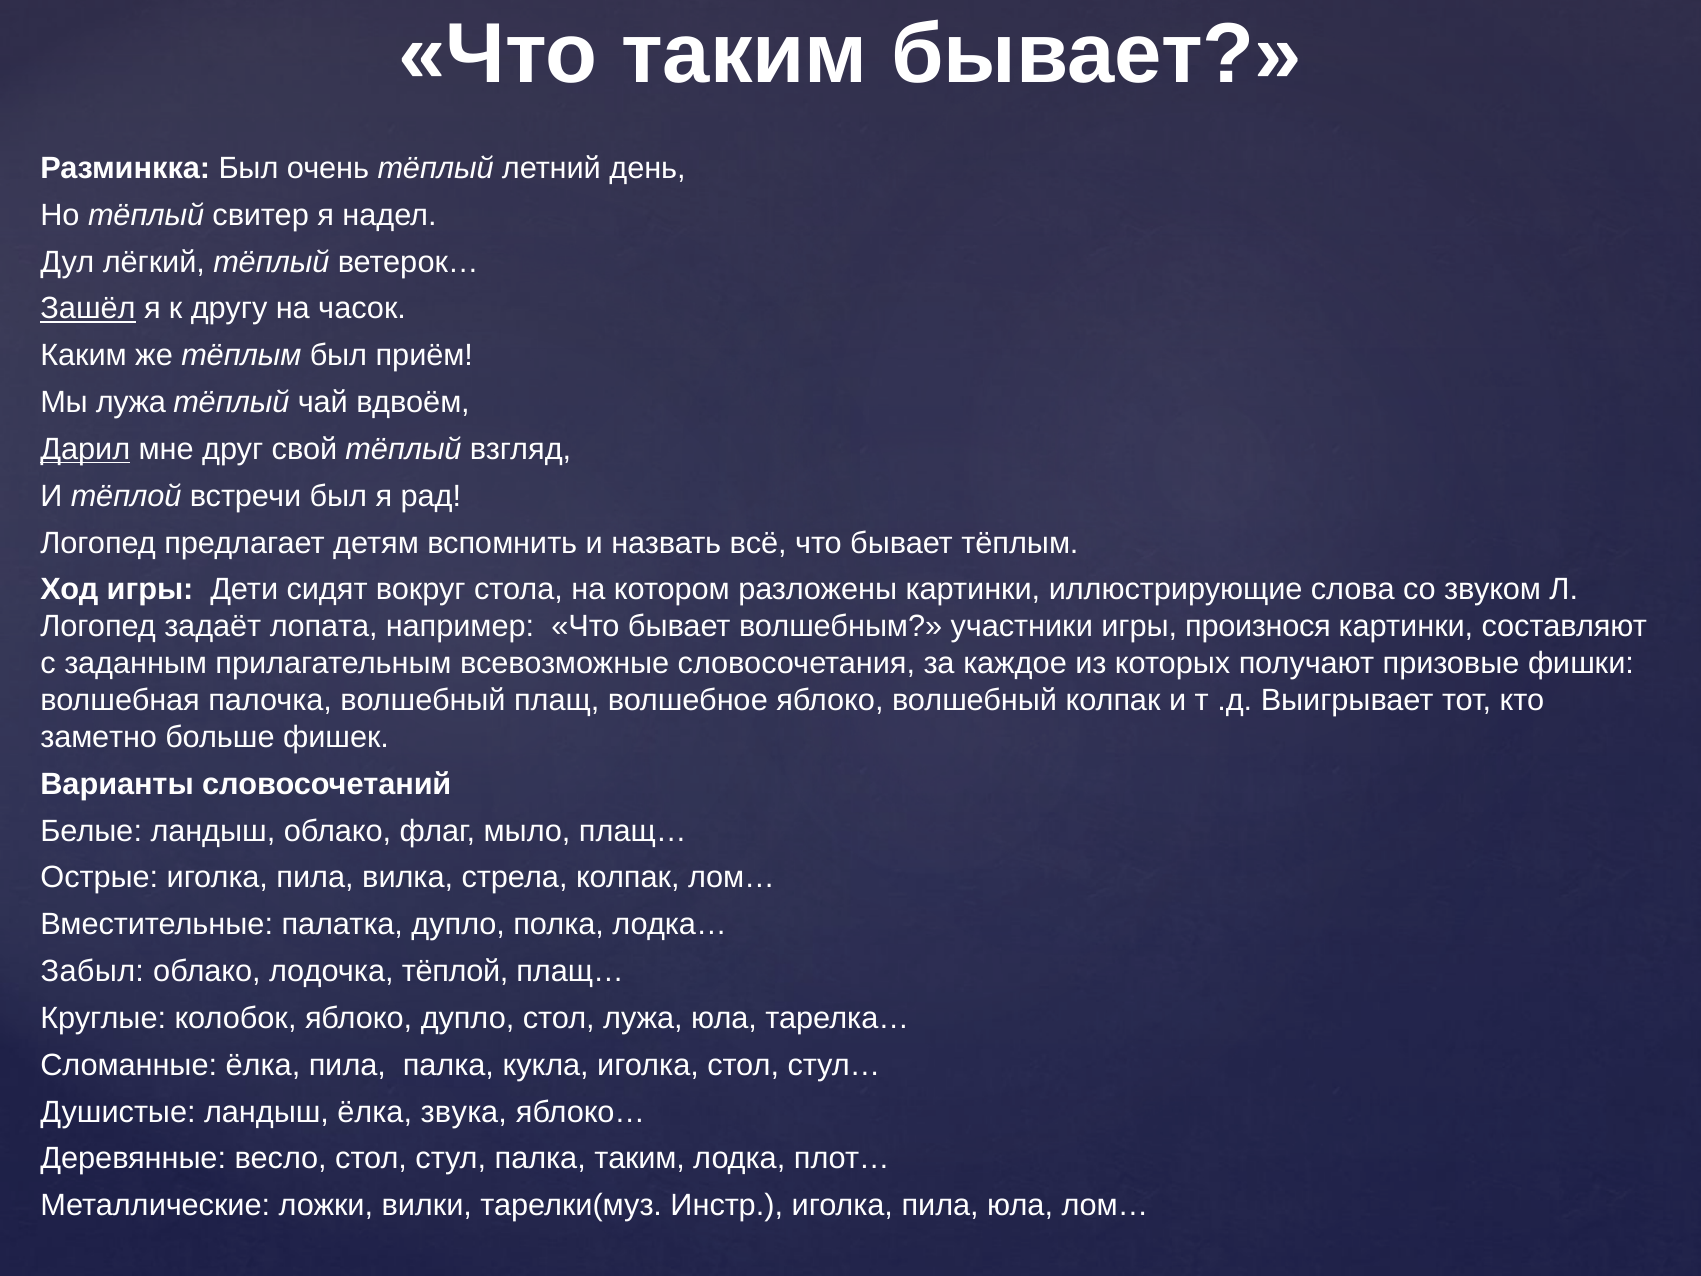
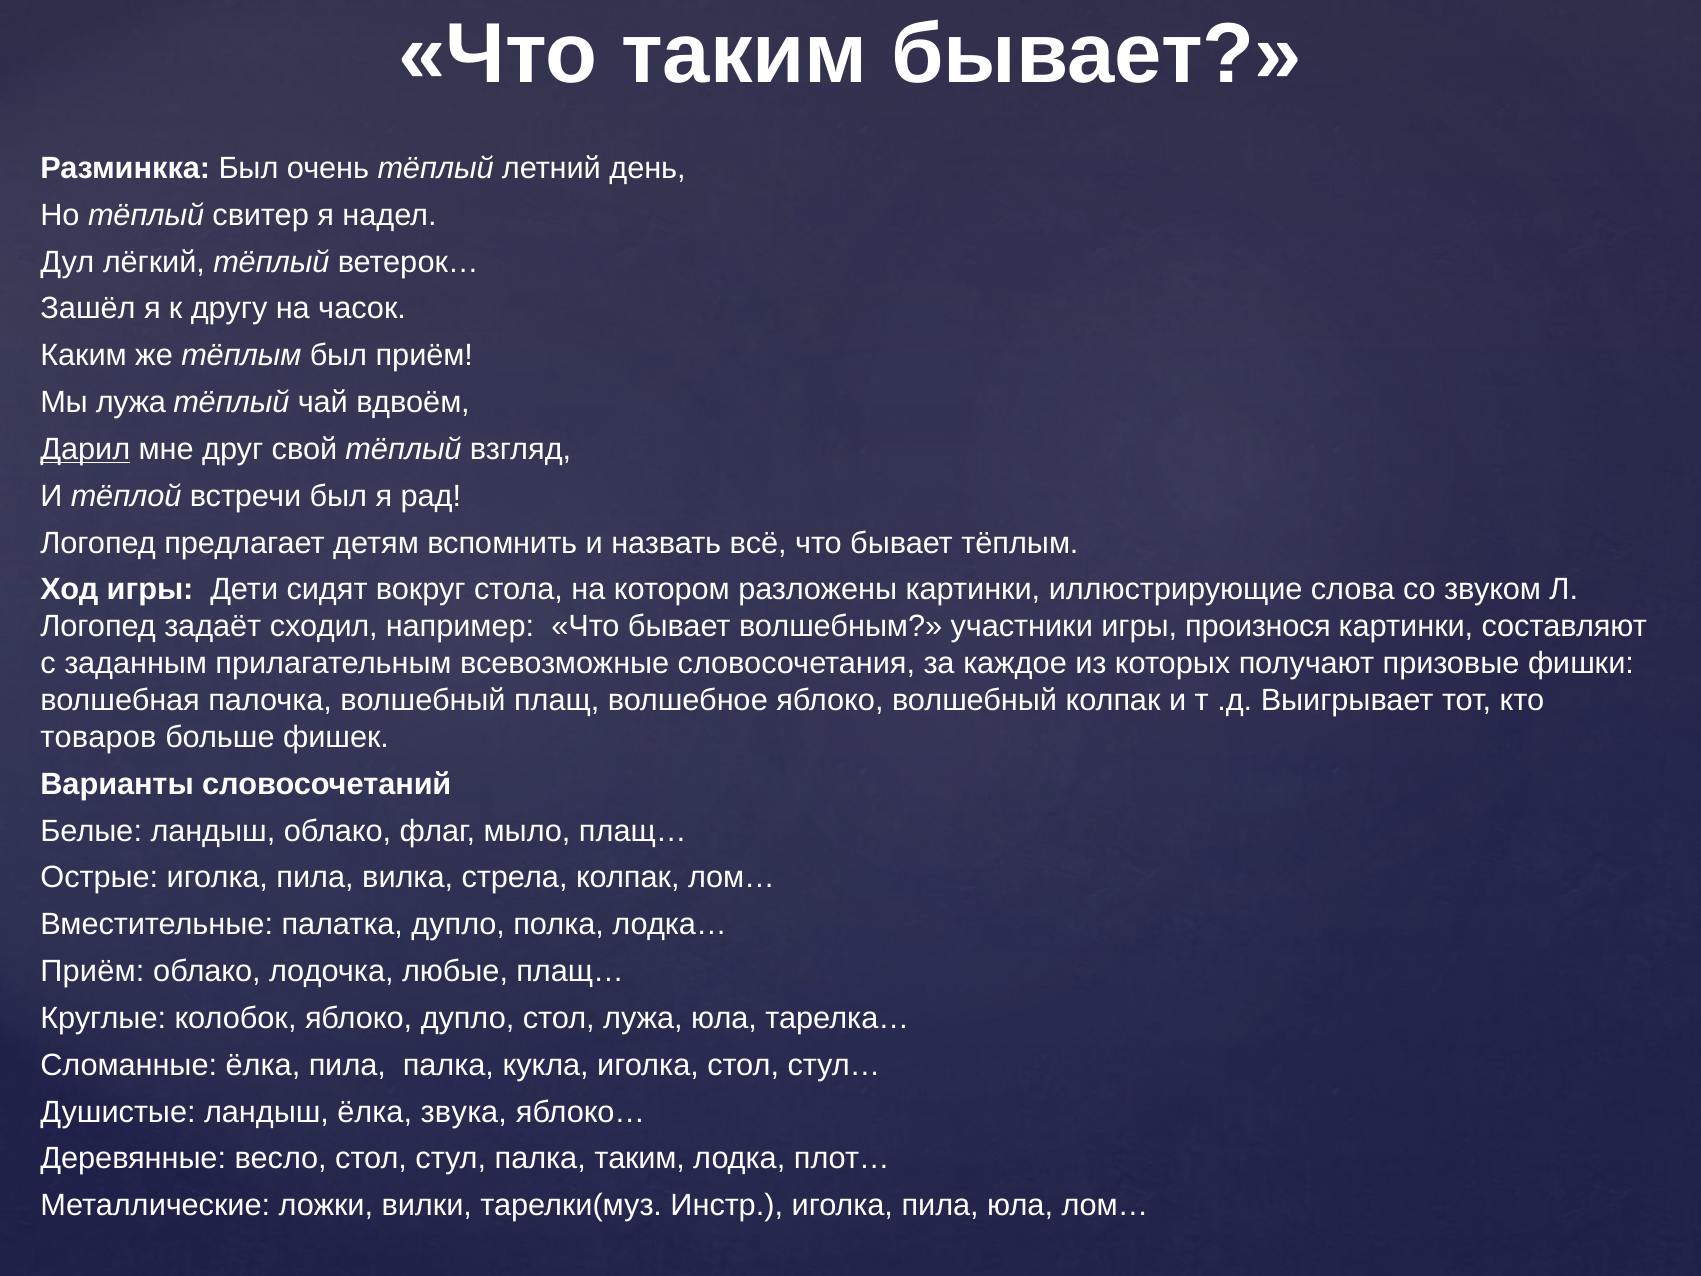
Зашёл underline: present -> none (88, 309)
лопата: лопата -> сходил (324, 627)
заметно: заметно -> товаров (98, 737)
Забыл: Забыл -> Приём (92, 971)
лодочка тёплой: тёплой -> любые (455, 971)
